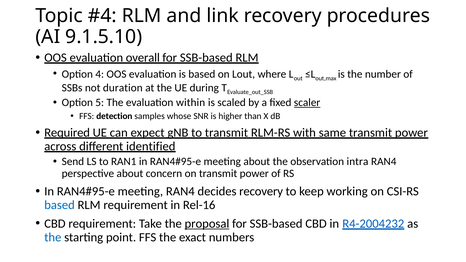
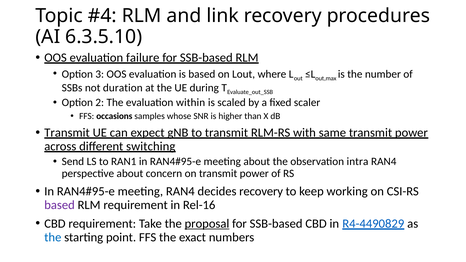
9.1.5.10: 9.1.5.10 -> 6.3.5.10 (104, 37)
overall: overall -> failure (143, 58)
4: 4 -> 3 (100, 74)
5: 5 -> 2 (100, 103)
scaler underline: present -> none (307, 103)
detection: detection -> occasions (114, 116)
Required: Required -> Transmit (67, 133)
identified: identified -> switching (151, 146)
based colour: blue -> purple (60, 205)
R4-2004232: R4-2004232 -> R4-4490829 (373, 224)
